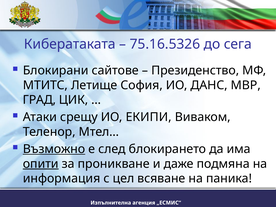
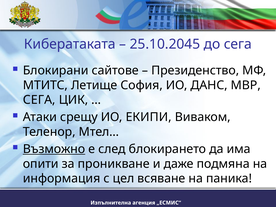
75.16.5326: 75.16.5326 -> 25.10.2045 (165, 44)
ГРАД: ГРАД -> СЕГА (39, 100)
опити underline: present -> none (41, 164)
